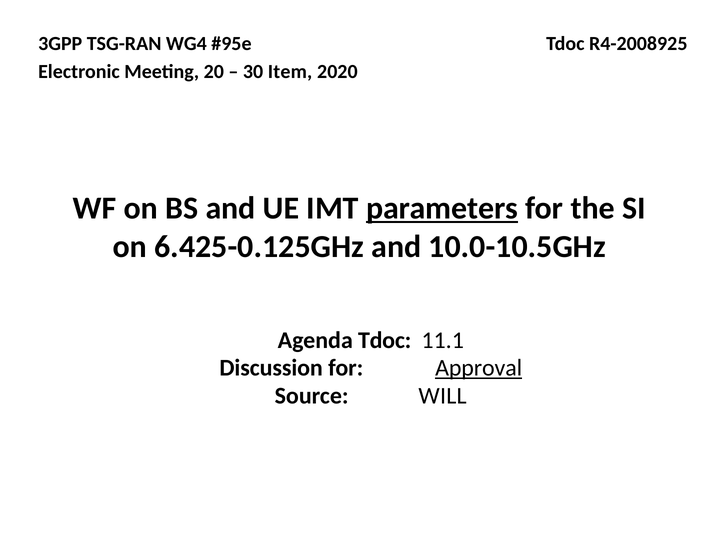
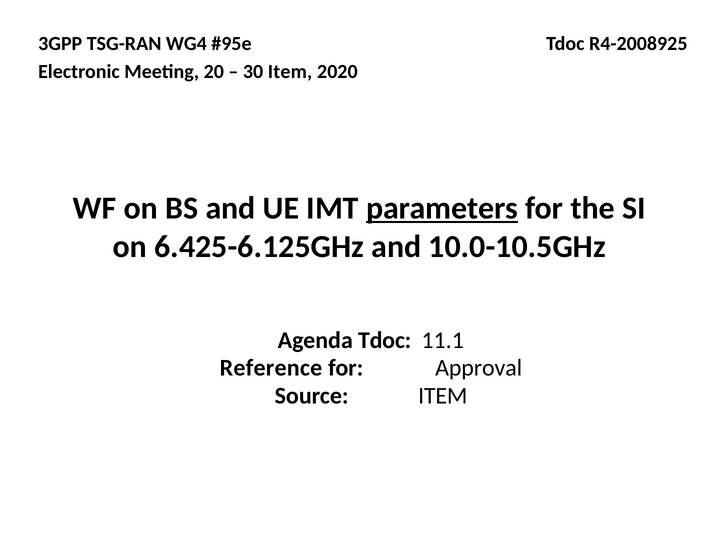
6.425-0.125GHz: 6.425-0.125GHz -> 6.425-6.125GHz (259, 247)
Discussion: Discussion -> Reference (271, 368)
Approval underline: present -> none (479, 368)
Source WILL: WILL -> ITEM (443, 396)
